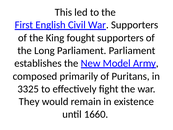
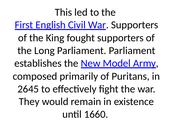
3325: 3325 -> 2645 (28, 89)
